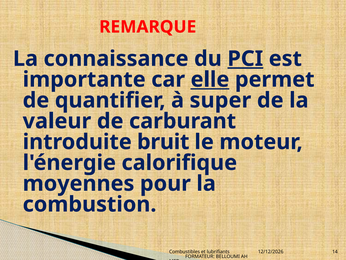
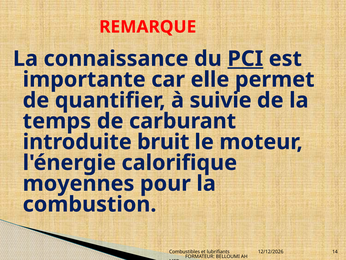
elle underline: present -> none (210, 79)
super: super -> suivie (221, 100)
valeur: valeur -> temps (57, 121)
